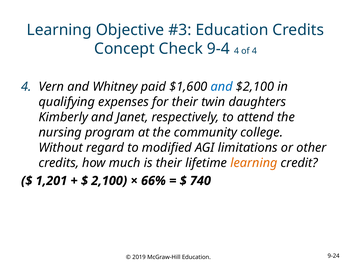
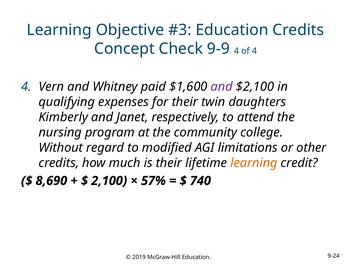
9-4: 9-4 -> 9-9 (218, 49)
and colour: blue -> purple (222, 86)
1,201: 1,201 -> 8,690 (51, 180)
66%: 66% -> 57% (153, 180)
